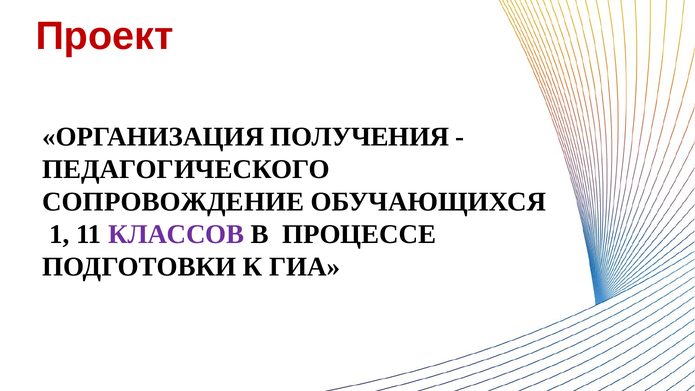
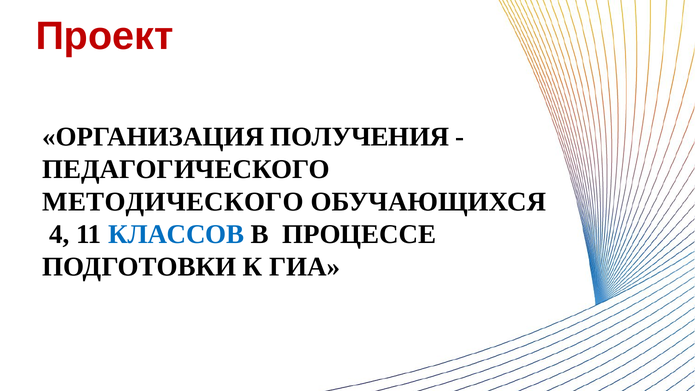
СОПРОВОЖДЕНИЕ: СОПРОВОЖДЕНИЕ -> МЕТОДИЧЕСКОГО (173, 202)
1: 1 -> 4 (59, 234)
КЛАССОВ colour: purple -> blue (176, 234)
